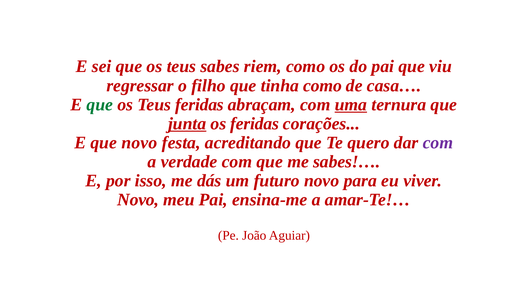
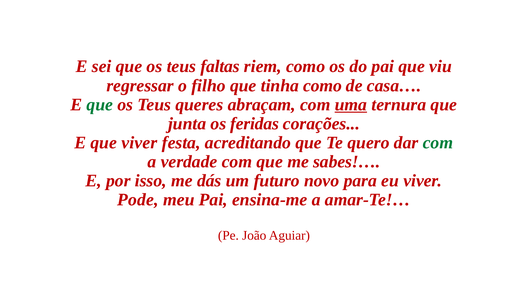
sabes: sabes -> faltas (220, 67)
Teus feridas: feridas -> queres (199, 105)
junta underline: present -> none (187, 124)
que novo: novo -> viver (139, 143)
com colour: purple -> green (438, 143)
Novo: Novo -> Pode (138, 200)
